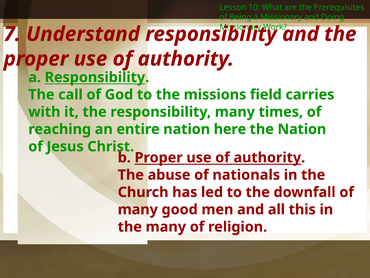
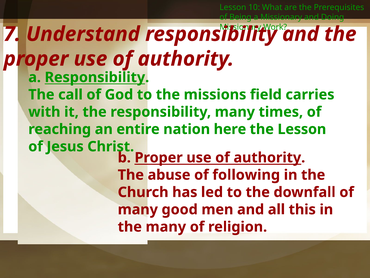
the Nation: Nation -> Lesson (302, 129)
nationals: nationals -> following (246, 175)
